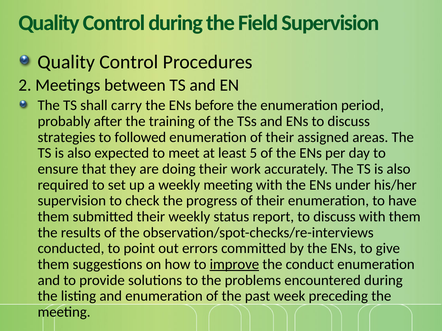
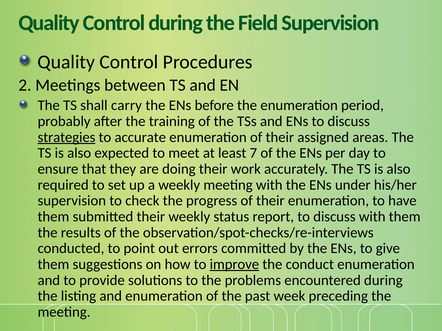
strategies underline: none -> present (67, 137)
followed: followed -> accurate (140, 137)
5: 5 -> 7 (253, 153)
